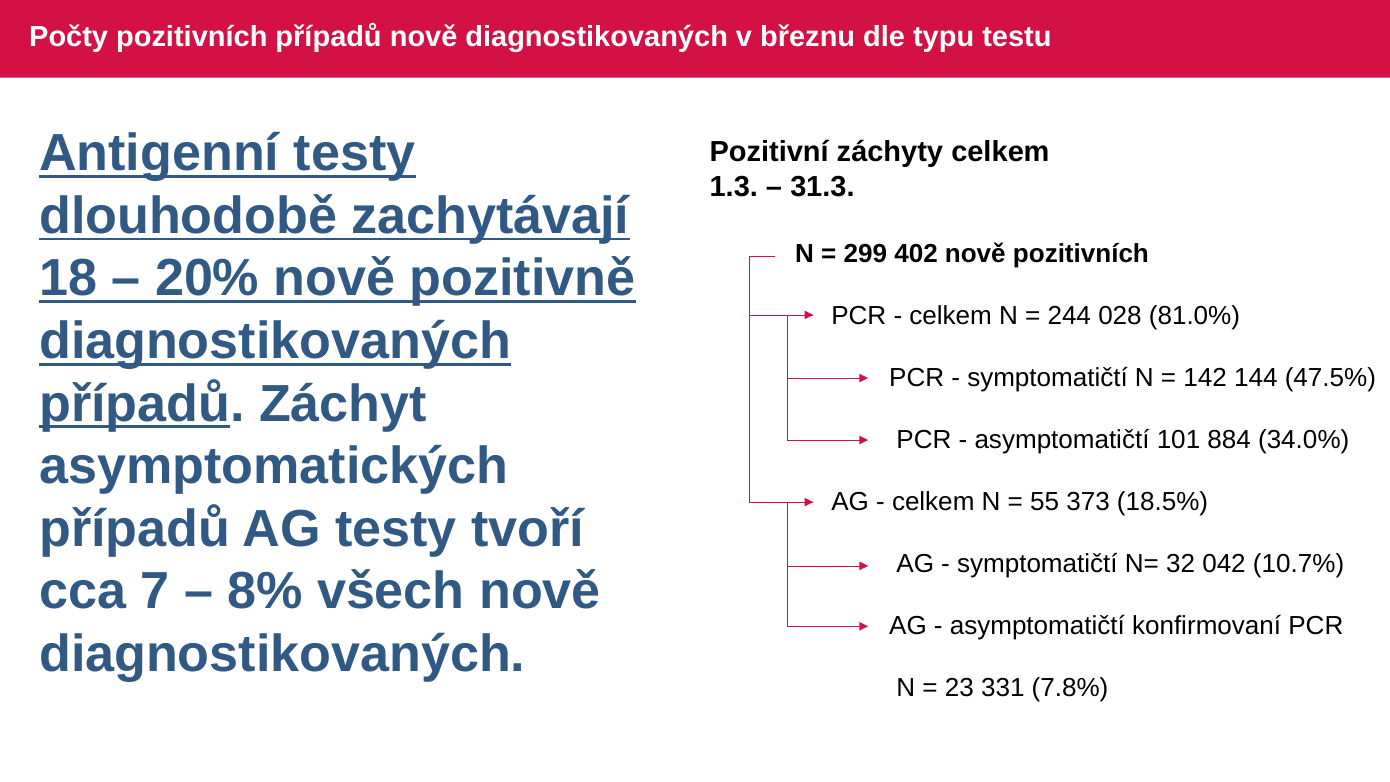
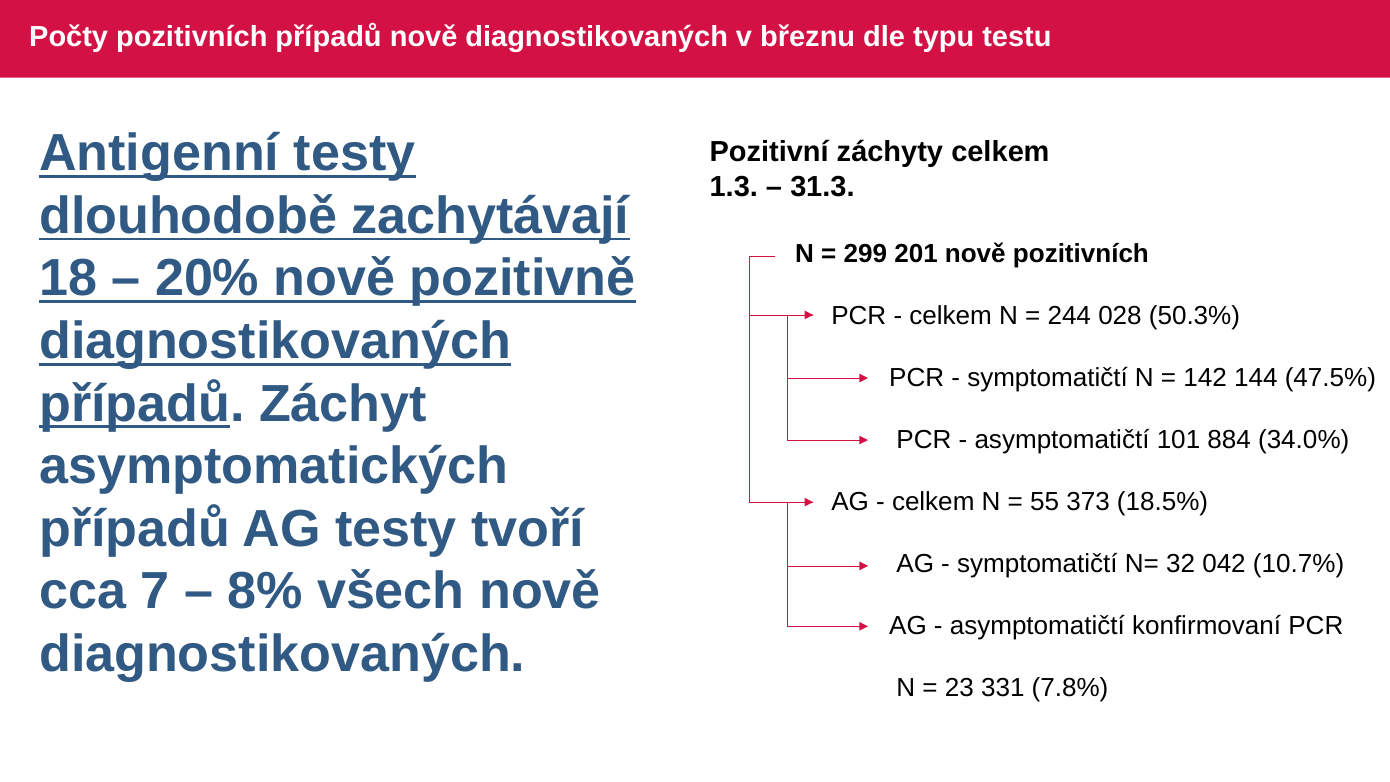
402: 402 -> 201 (916, 254)
81.0%: 81.0% -> 50.3% (1194, 316)
